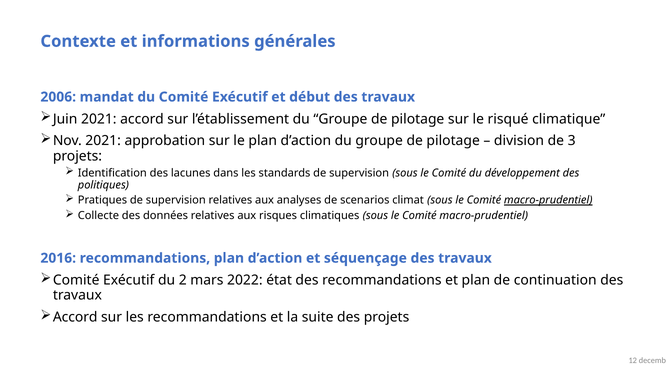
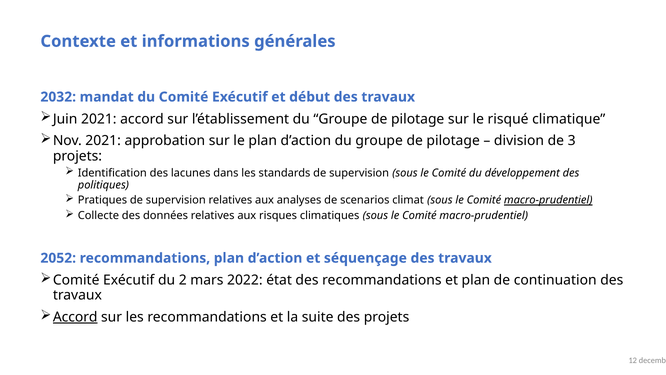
2006: 2006 -> 2032 (58, 97)
2016: 2016 -> 2052 (58, 258)
Accord underline: none -> present (75, 317)
